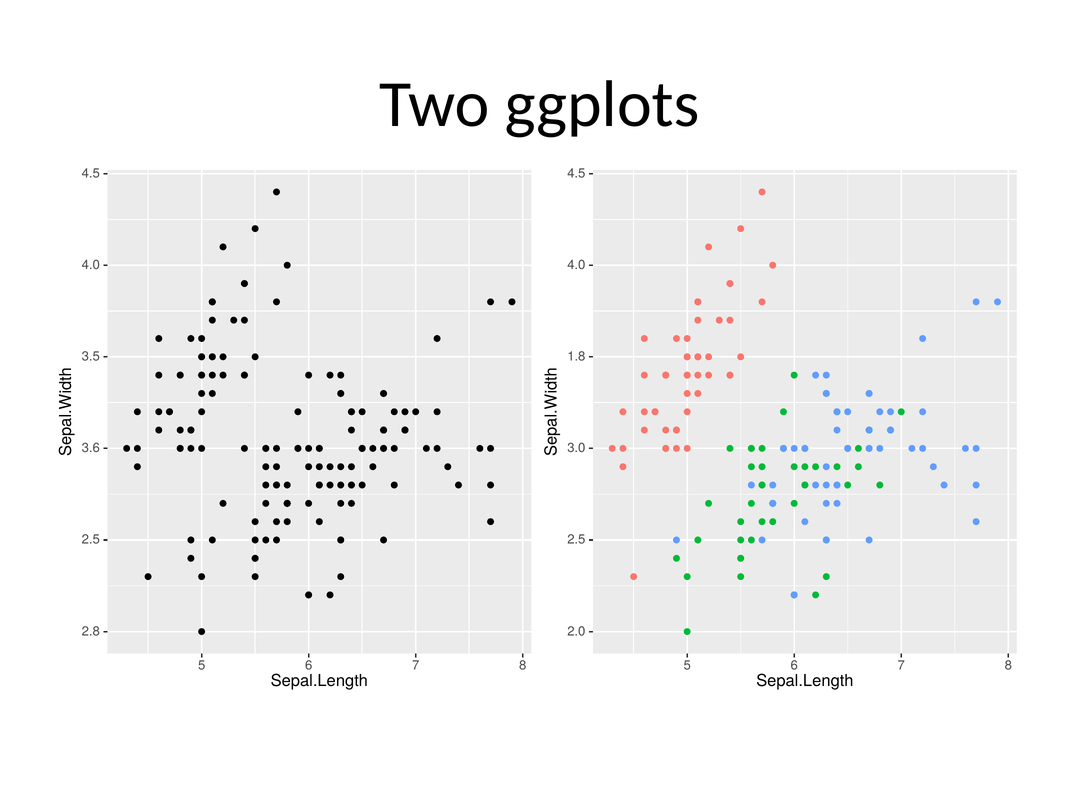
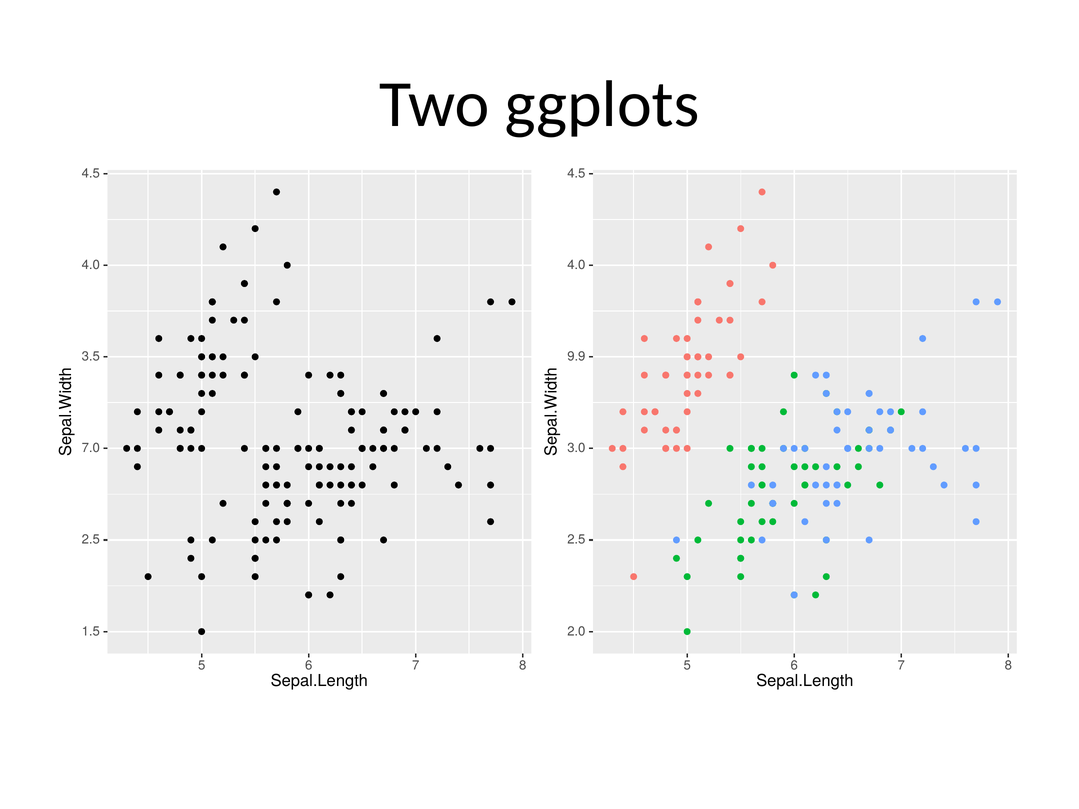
1.8: 1.8 -> 9.9 (576, 357)
3.6: 3.6 -> 7.0 (91, 448)
2.8: 2.8 -> 1.5 (91, 631)
